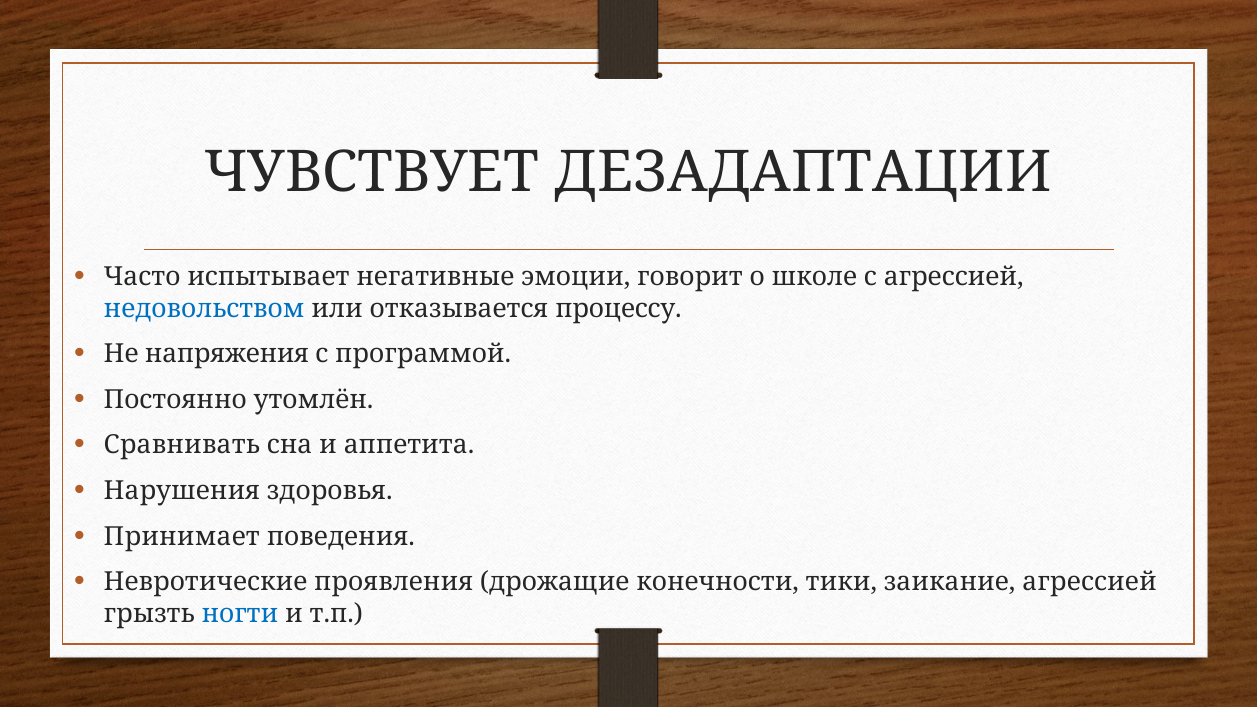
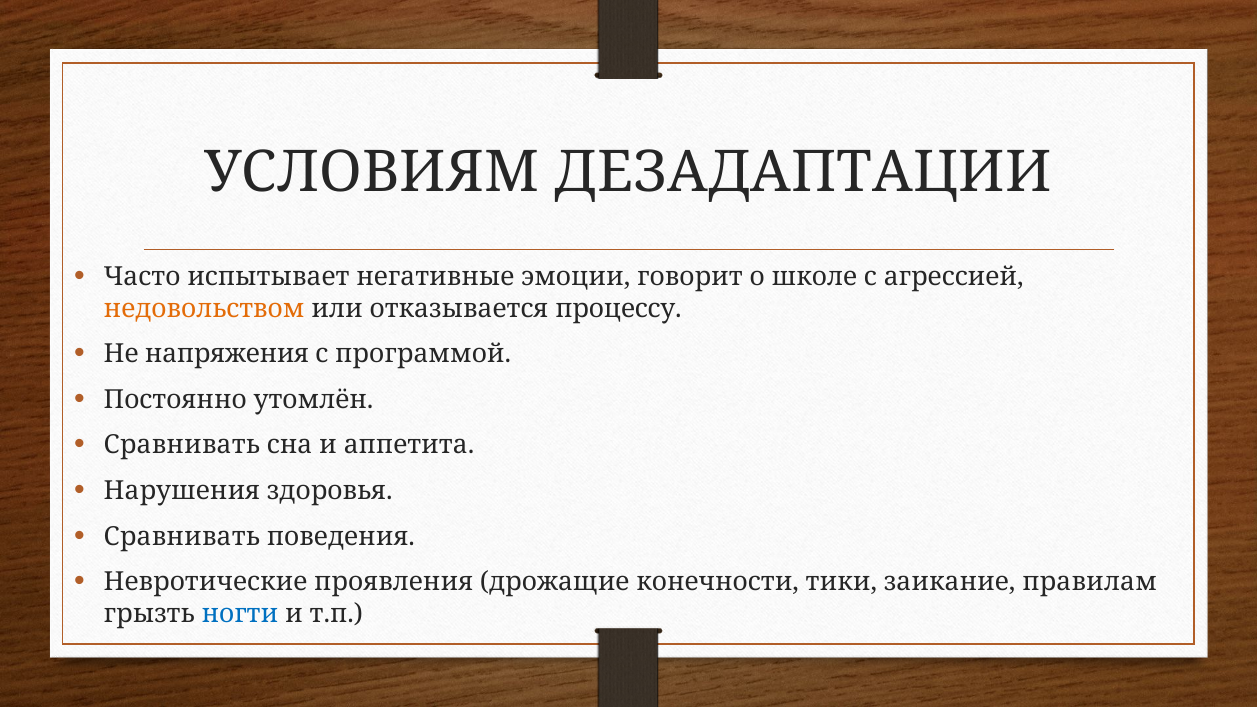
ЧУВСТВУЕТ: ЧУВСТВУЕТ -> УСЛОВИЯМ (372, 172)
недовольством colour: blue -> orange (204, 309)
Принимает: Принимает -> Сравнивать (182, 536)
заикание агрессией: агрессией -> правилам (1090, 582)
